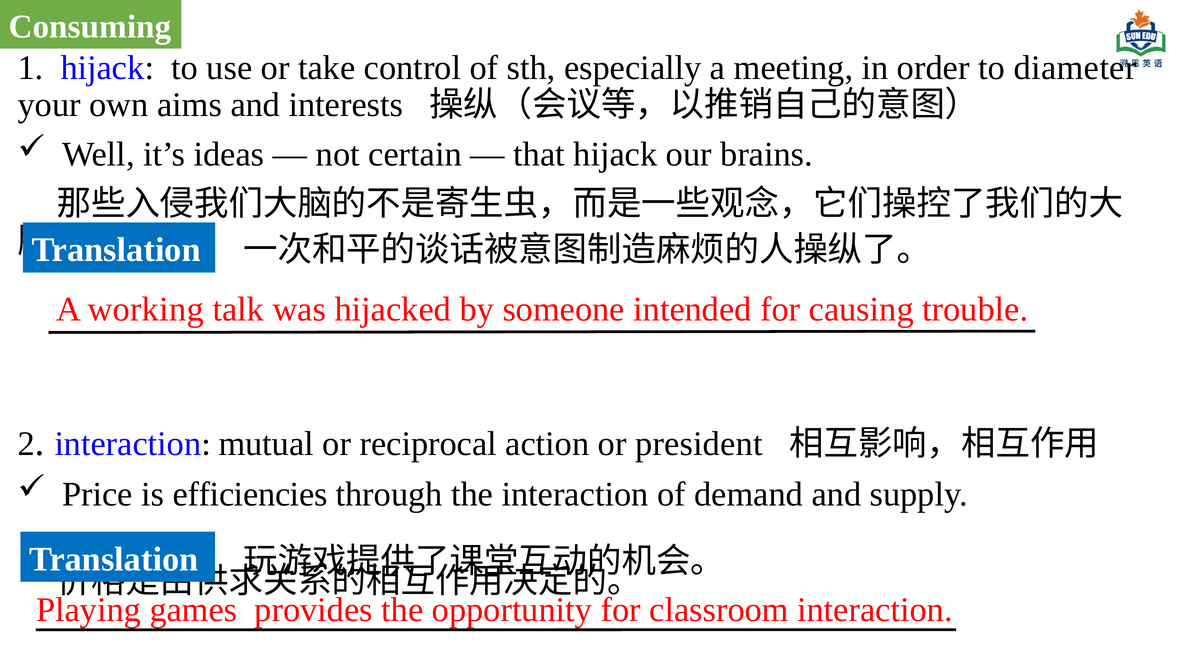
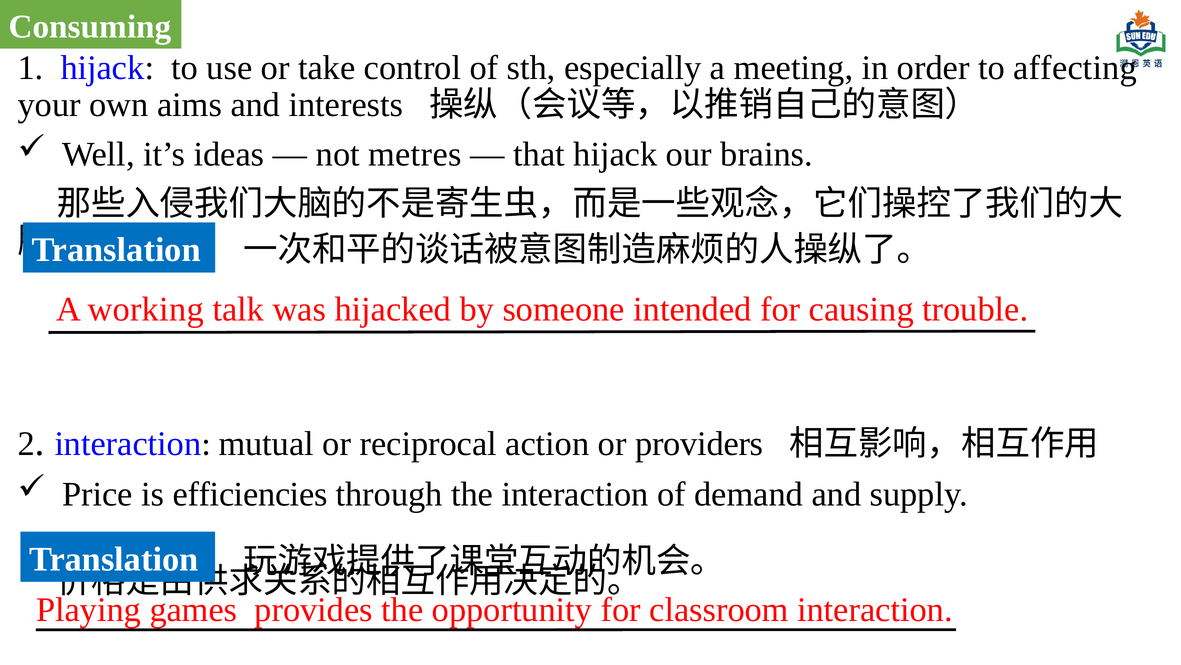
diameter: diameter -> affecting (1075, 68)
certain: certain -> metres (415, 154)
president: president -> providers (699, 443)
